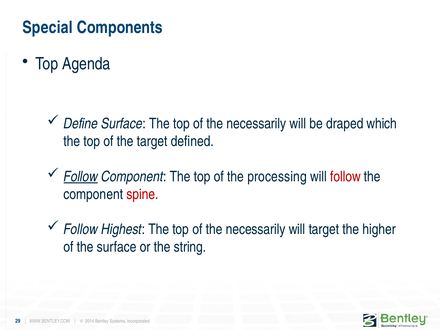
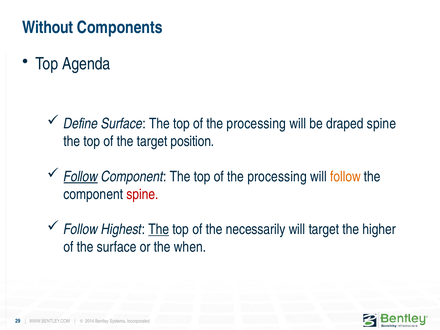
Special: Special -> Without (48, 28)
necessarily: necessarily -> processing (256, 124)
draped which: which -> spine (382, 124)
defined: defined -> position (192, 141)
follow colour: red -> orange (345, 177)
The underline: none -> present (159, 229)
string: string -> when (190, 247)
